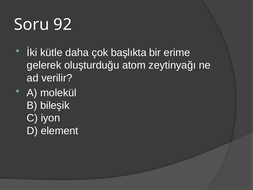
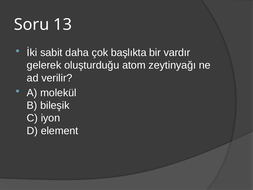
92: 92 -> 13 (63, 25)
kütle: kütle -> sabit (51, 53)
erime: erime -> vardır (177, 53)
